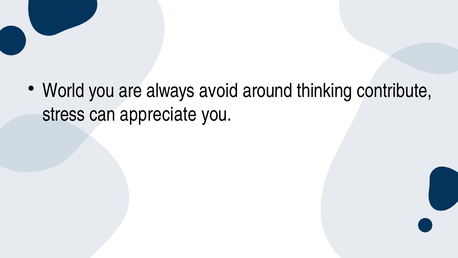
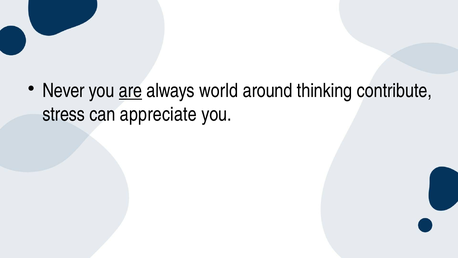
World: World -> Never (64, 91)
are underline: none -> present (131, 91)
avoid: avoid -> world (219, 91)
